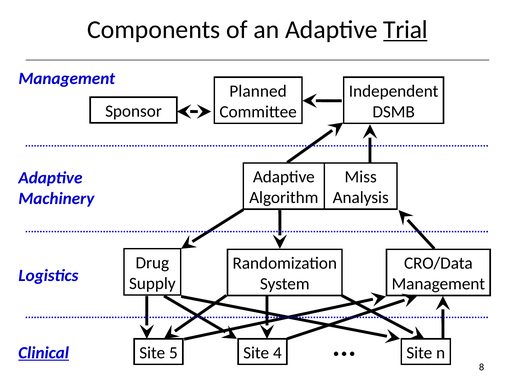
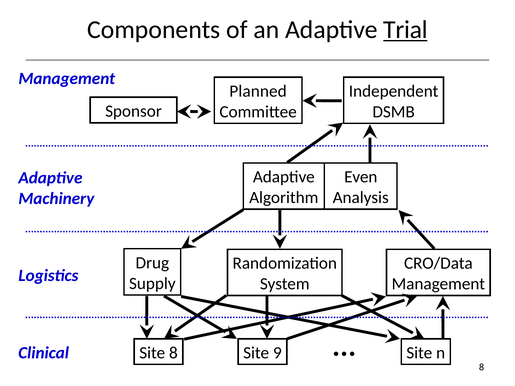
Miss: Miss -> Even (361, 177)
Clinical underline: present -> none (44, 353)
Site 5: 5 -> 8 (173, 353)
4: 4 -> 9 (277, 353)
